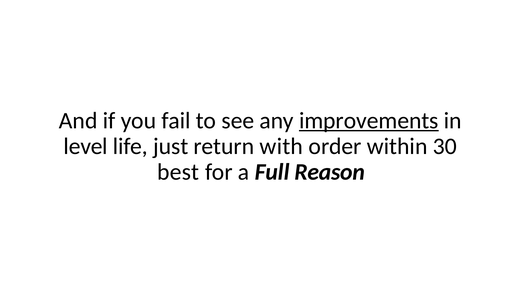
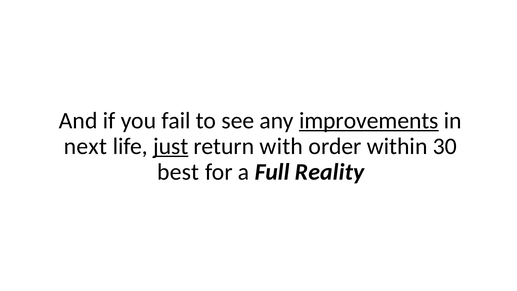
level: level -> next (85, 146)
just underline: none -> present (171, 146)
Reason: Reason -> Reality (330, 172)
